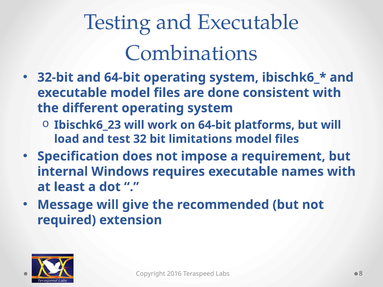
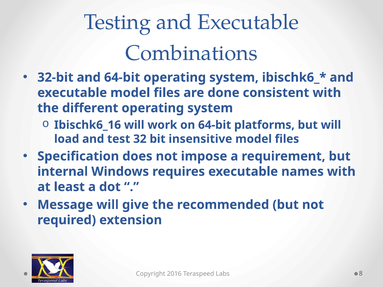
Ibischk6_23: Ibischk6_23 -> Ibischk6_16 (88, 125)
limitations: limitations -> insensitive (200, 139)
